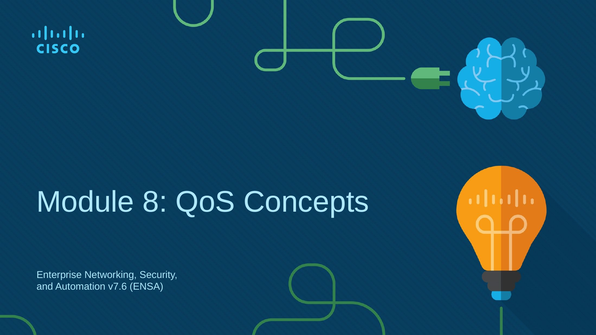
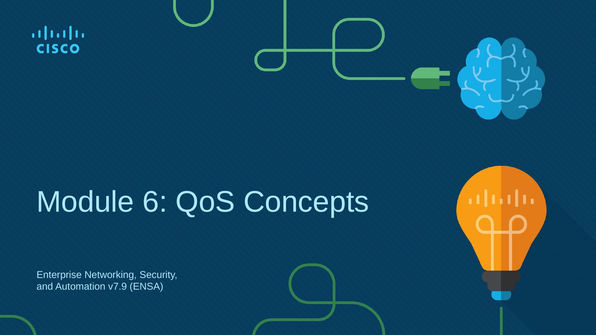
8: 8 -> 6 (155, 202)
v7.6: v7.6 -> v7.9 (118, 287)
